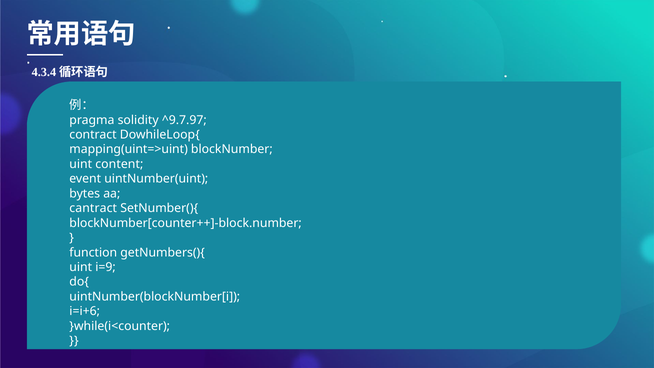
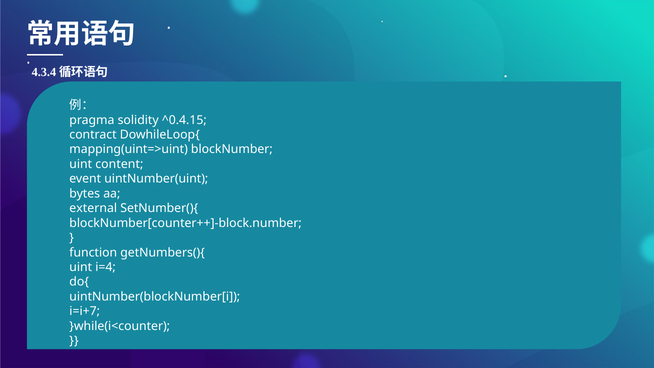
^9.7.97: ^9.7.97 -> ^0.4.15 (184, 120)
cantract: cantract -> external (93, 208)
i=9: i=9 -> i=4 (105, 267)
i=i+6: i=i+6 -> i=i+7 (85, 311)
